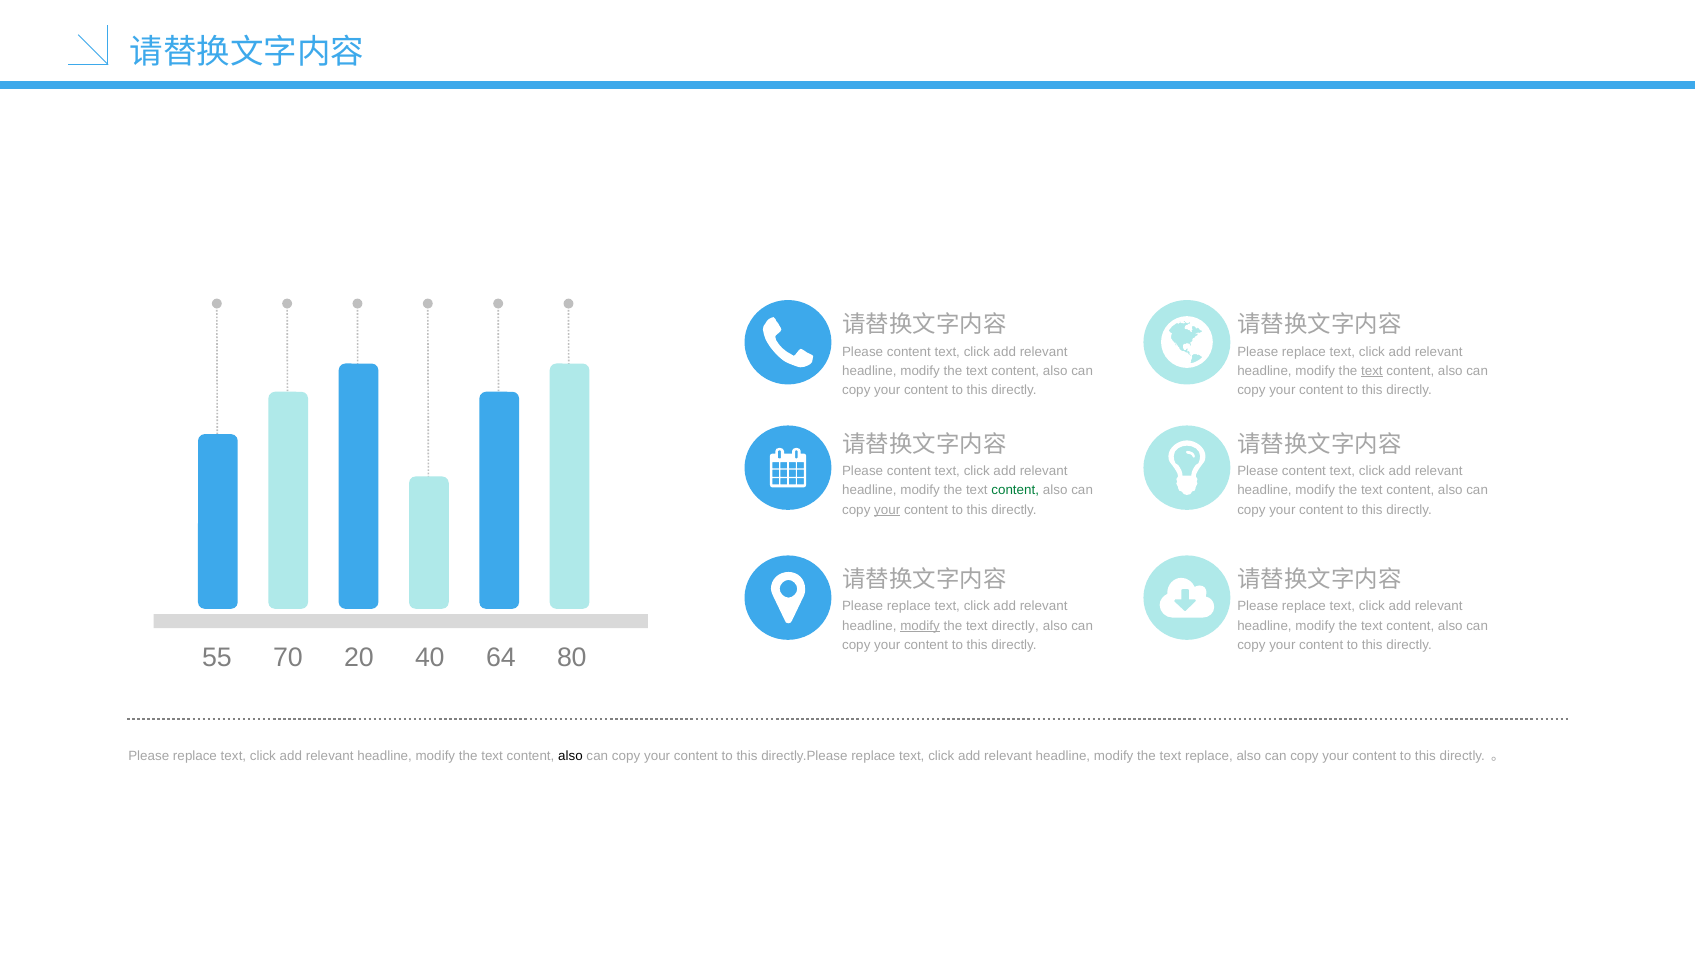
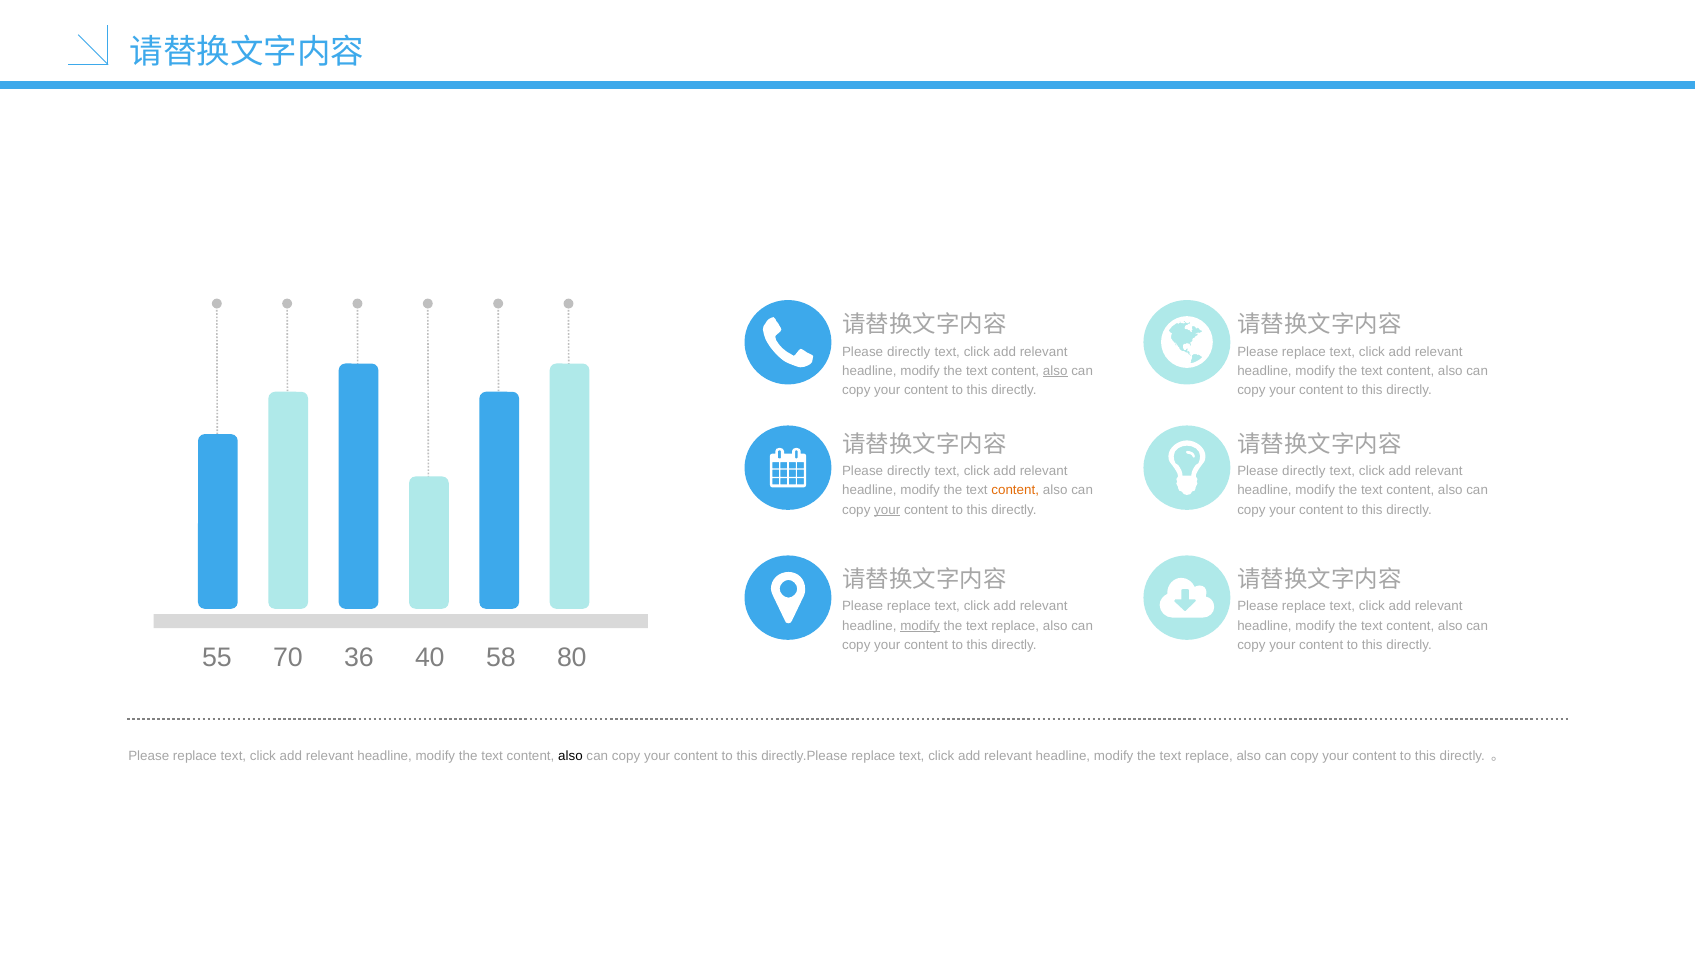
content: content -> directly (909, 352)
also underline: none -> present (1055, 371)
text underline: present -> none (1372, 371)
content: content -> directly (909, 471)
content: content -> directly (1304, 471)
content colour: green -> orange (1015, 491)
directly: directly -> replace (1015, 626)
20: 20 -> 36 (359, 658)
64: 64 -> 58 (501, 658)
